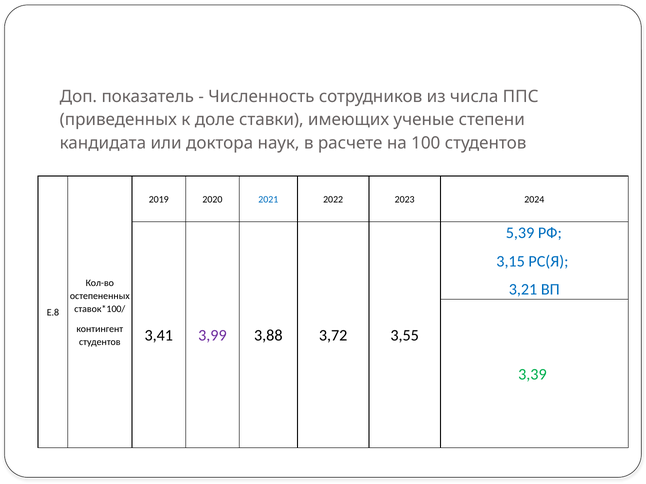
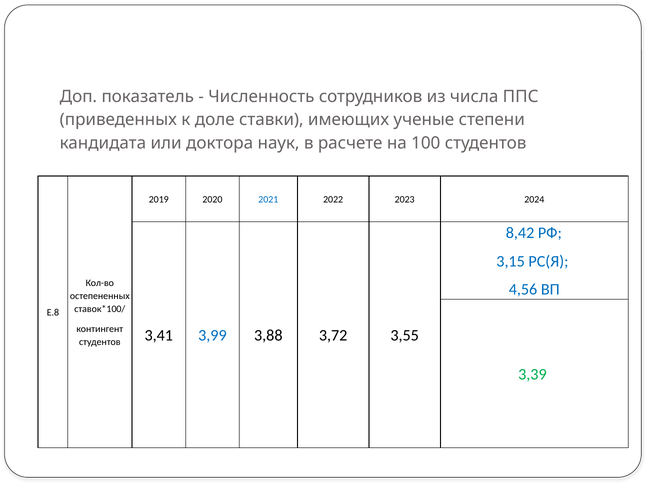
5,39: 5,39 -> 8,42 (520, 233)
3,21: 3,21 -> 4,56 (523, 290)
3,99 colour: purple -> blue (212, 336)
